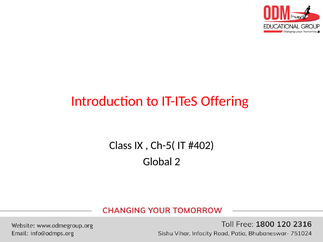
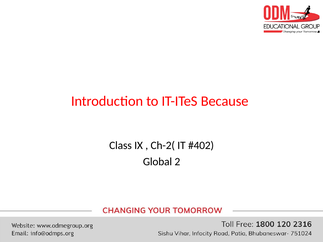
Offering: Offering -> Because (225, 101)
Ch-5(: Ch-5( -> Ch-2( (163, 146)
